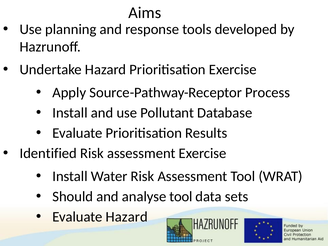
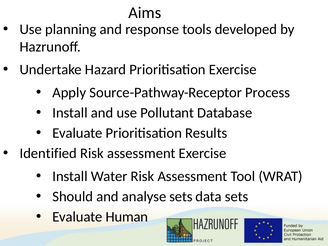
analyse tool: tool -> sets (181, 197)
Evaluate Hazard: Hazard -> Human (127, 217)
